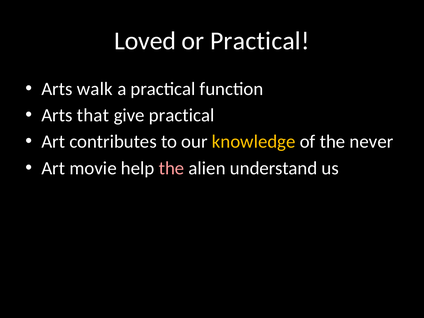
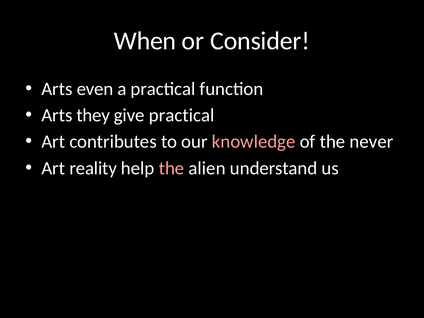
Loved: Loved -> When (145, 41)
or Practical: Practical -> Consider (260, 41)
walk: walk -> even (95, 89)
that: that -> they (93, 115)
knowledge colour: yellow -> pink (254, 142)
movie: movie -> reality (93, 168)
